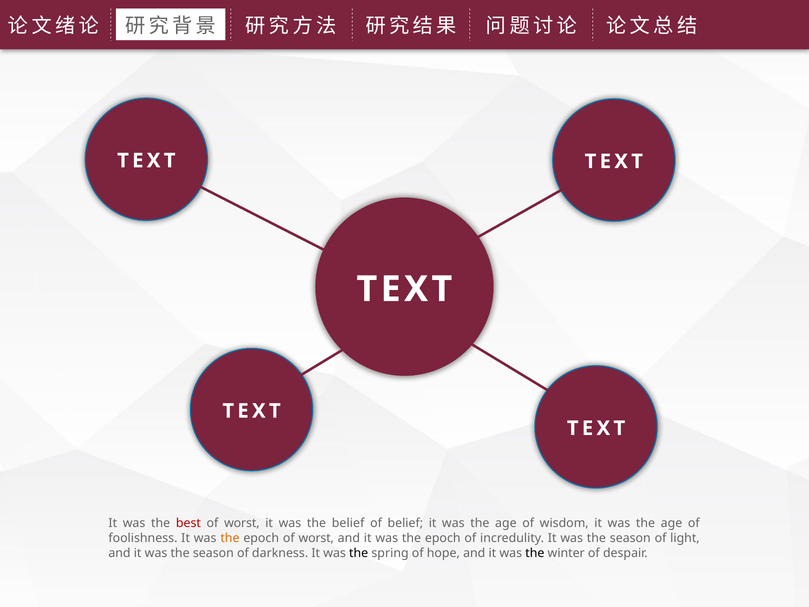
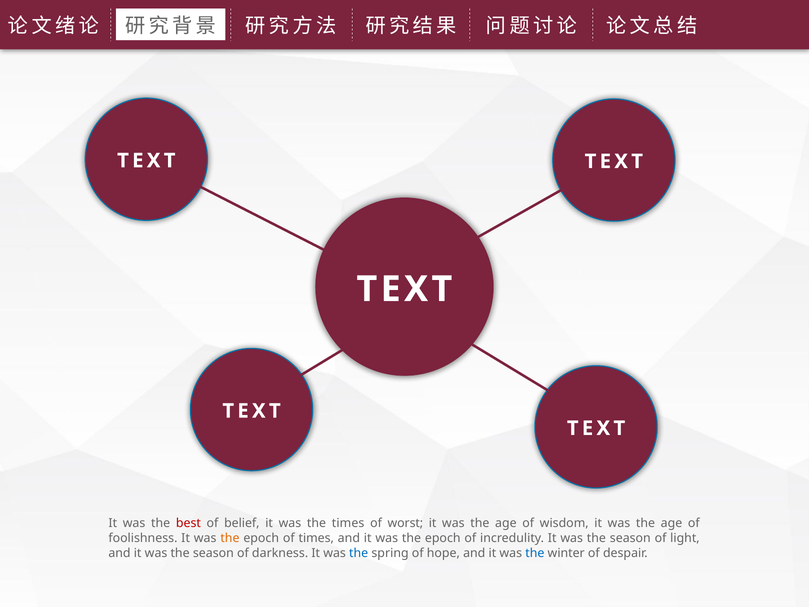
worst: worst -> belief (242, 523)
the belief: belief -> times (348, 523)
of belief: belief -> worst (405, 523)
epoch of worst: worst -> times (316, 538)
the colour: black -> blue (359, 553)
the colour: black -> blue (535, 553)
